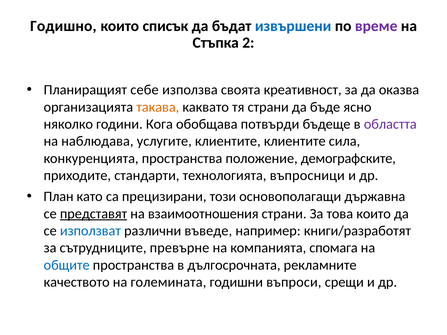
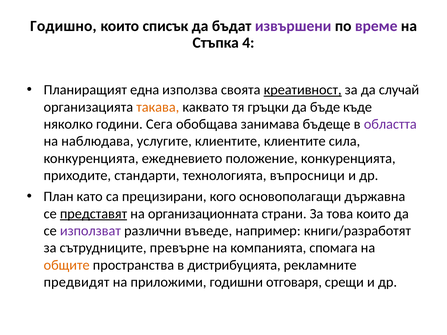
извършени colour: blue -> purple (293, 26)
2: 2 -> 4 (248, 43)
себе: себе -> една (145, 90)
креативност underline: none -> present (303, 90)
оказва: оказва -> случай (399, 90)
тя страни: страни -> гръцки (268, 107)
ясно: ясно -> къде (358, 107)
Кога: Кога -> Сега (159, 124)
потвърди: потвърди -> занимава (270, 124)
конкуренцията пространства: пространства -> ежедневието (182, 159)
положение демографските: демографските -> конкуренцията (348, 159)
този: този -> кого (223, 197)
взаимоотношения: взаимоотношения -> организационната (203, 214)
използват colour: blue -> purple (90, 231)
общите colour: blue -> orange (67, 265)
дългосрочната: дългосрочната -> дистрибуцията (234, 265)
качеството: качеството -> предвидят (77, 282)
големината: големината -> приложими (168, 282)
въпроси: въпроси -> отговаря (294, 282)
